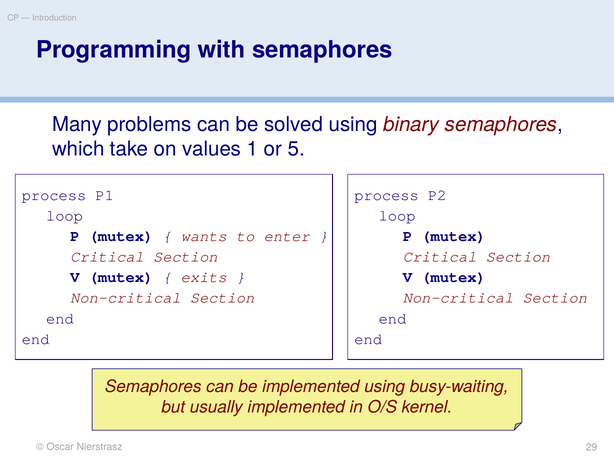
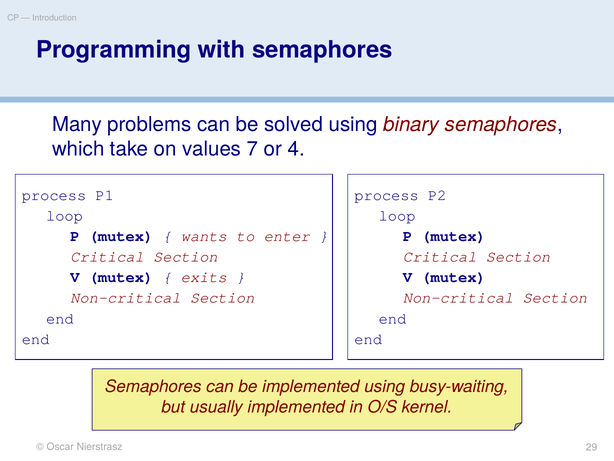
1: 1 -> 7 (253, 149)
5: 5 -> 4 (296, 149)
